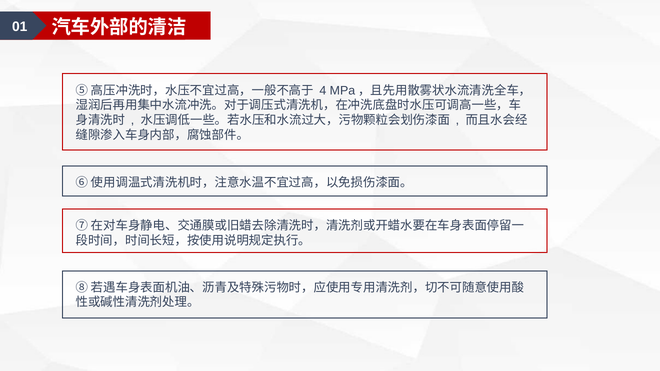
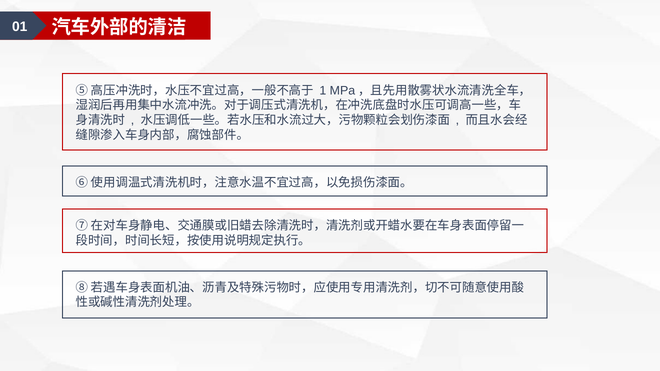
4: 4 -> 1 (323, 91)
